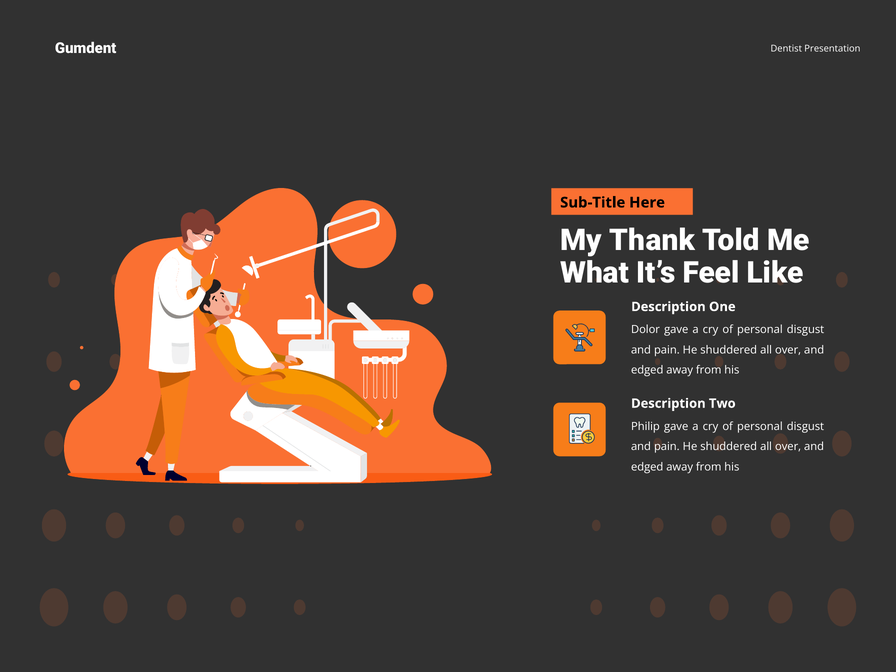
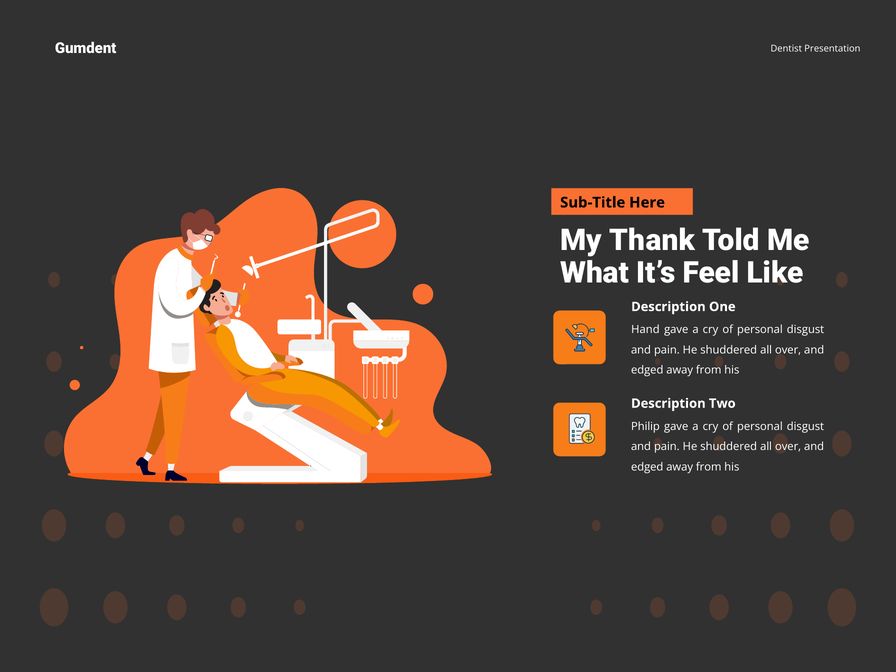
Dolor: Dolor -> Hand (645, 330)
